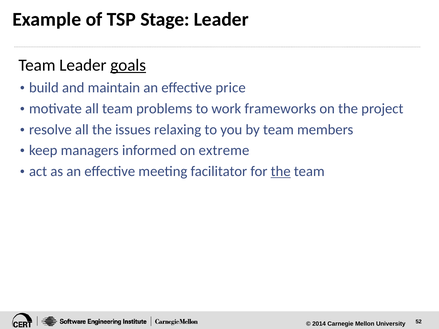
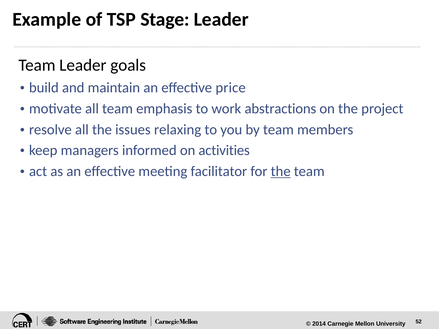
goals underline: present -> none (128, 65)
problems: problems -> emphasis (164, 109)
frameworks: frameworks -> abstractions (280, 109)
extreme: extreme -> activities (224, 151)
